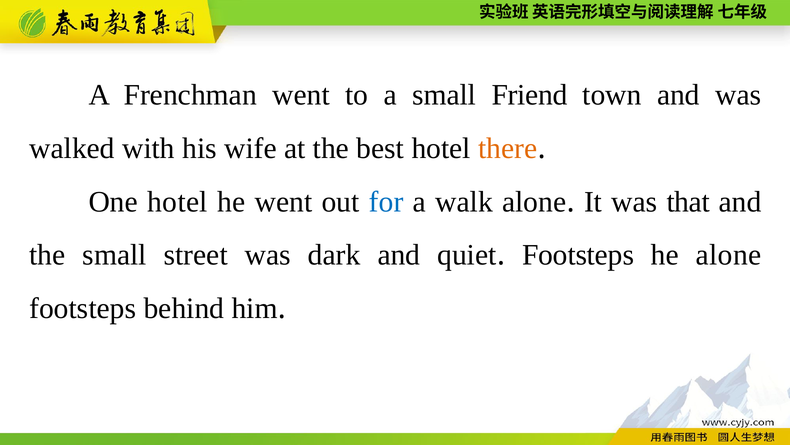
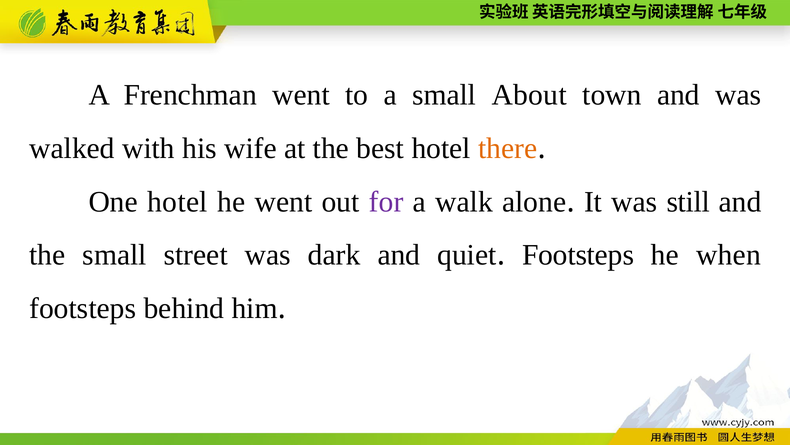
Friend: Friend -> About (529, 95)
for colour: blue -> purple (386, 202)
that: that -> still (688, 202)
he alone: alone -> when (729, 255)
